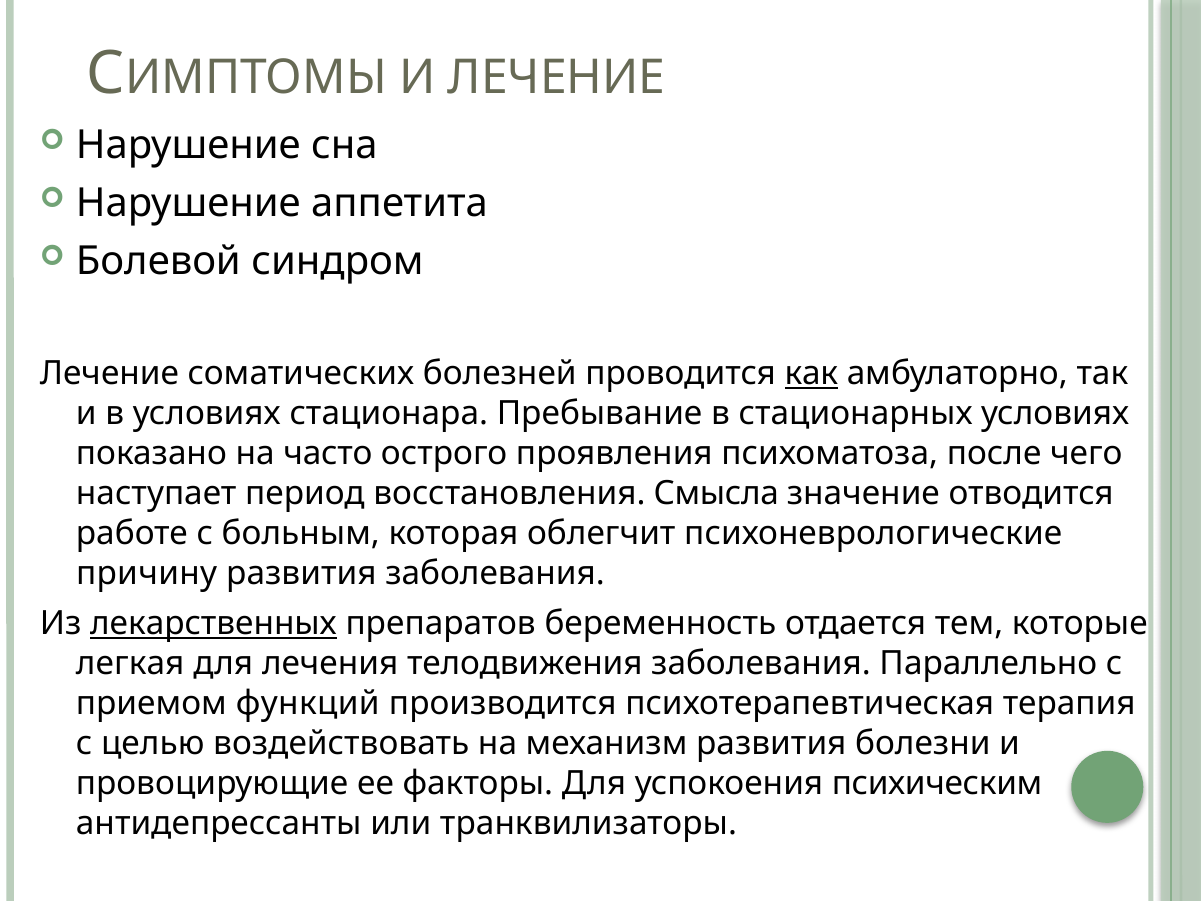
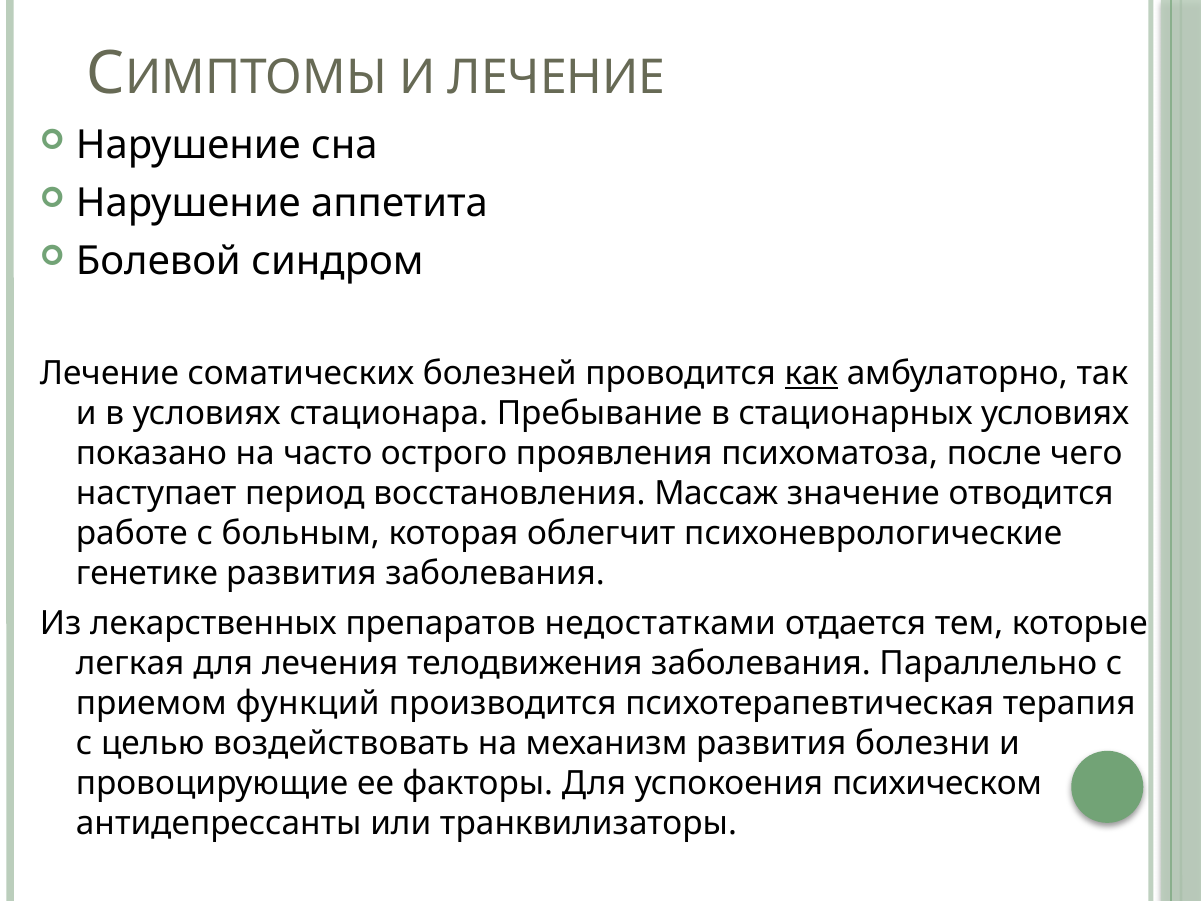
Смысла: Смысла -> Массаж (716, 493)
причину: причину -> генетике (147, 573)
лекарственных underline: present -> none (214, 623)
беременность: беременность -> недостатками (660, 623)
психическим: психическим -> психическом (937, 784)
